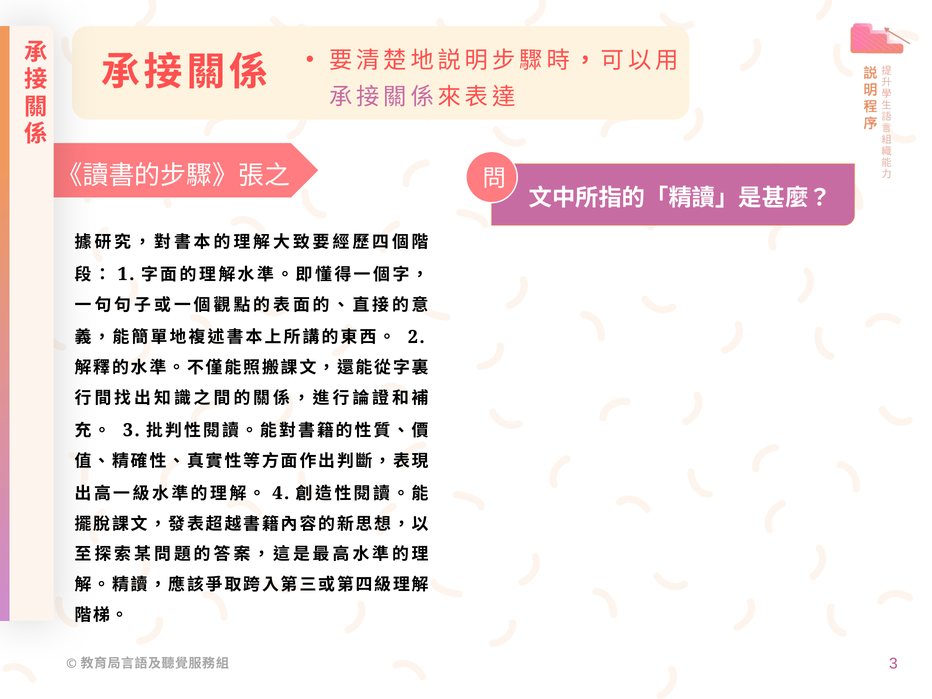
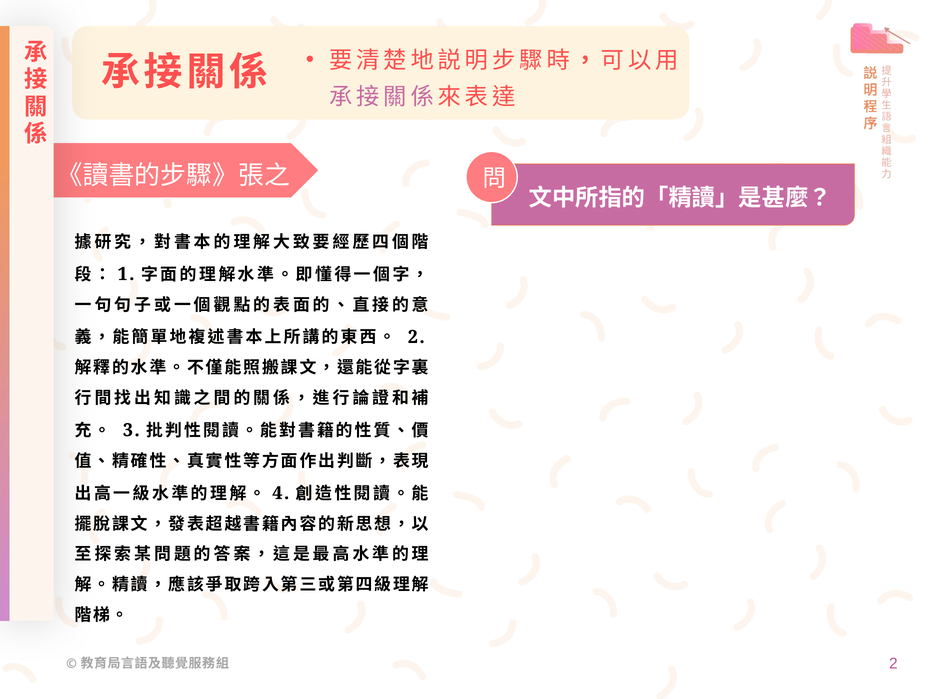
3: 3 -> 2 (893, 664)
